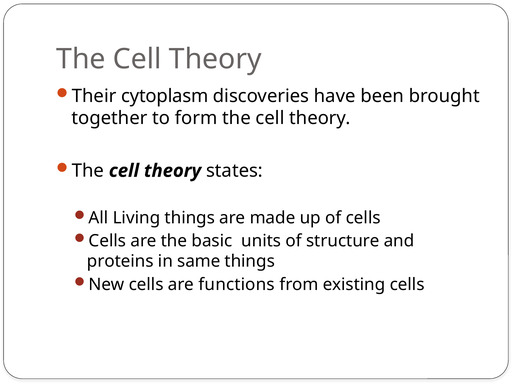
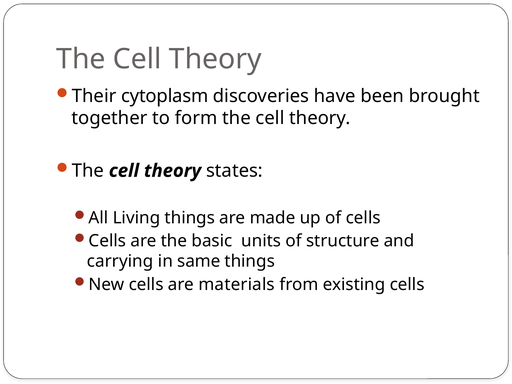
proteins: proteins -> carrying (120, 261)
functions: functions -> materials (237, 284)
